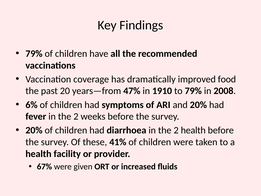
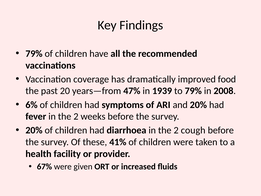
1910: 1910 -> 1939 (162, 91)
2 health: health -> cough (193, 130)
